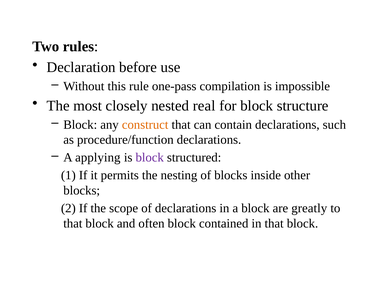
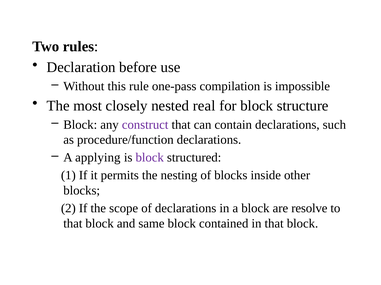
construct colour: orange -> purple (145, 125)
greatly: greatly -> resolve (309, 209)
often: often -> same (151, 224)
